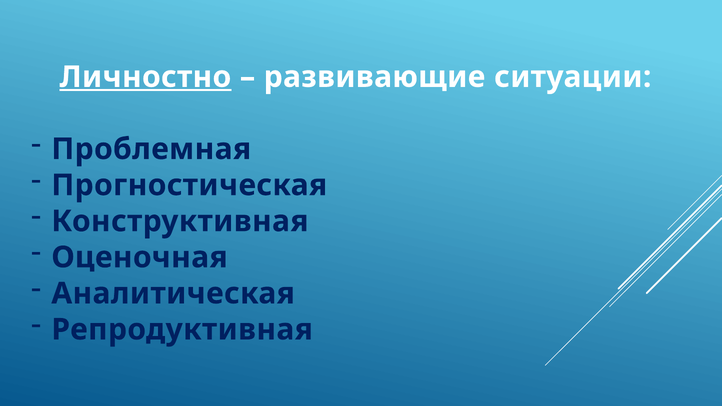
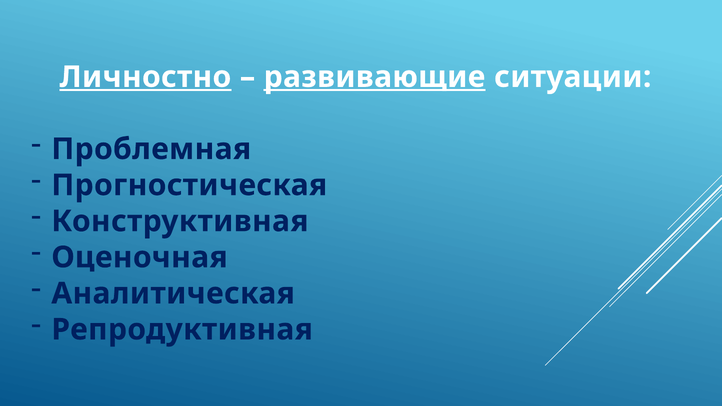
развивающие underline: none -> present (374, 77)
